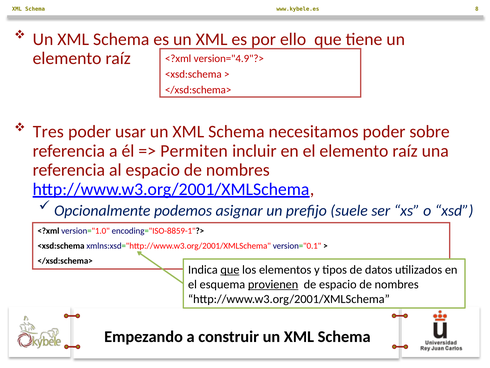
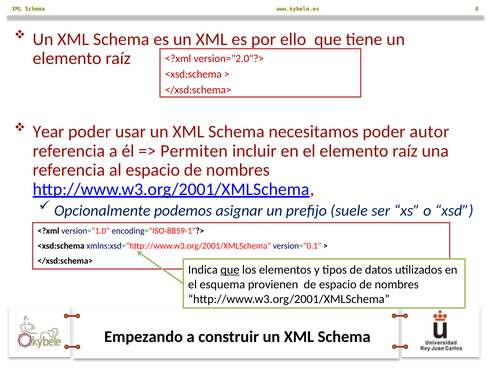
version="4.9"?>: version="4.9"?> -> version="2.0"?> (229, 58)
Tres: Tres -> Year (48, 132)
sobre: sobre -> autor (429, 132)
provienen underline: present -> none (273, 284)
